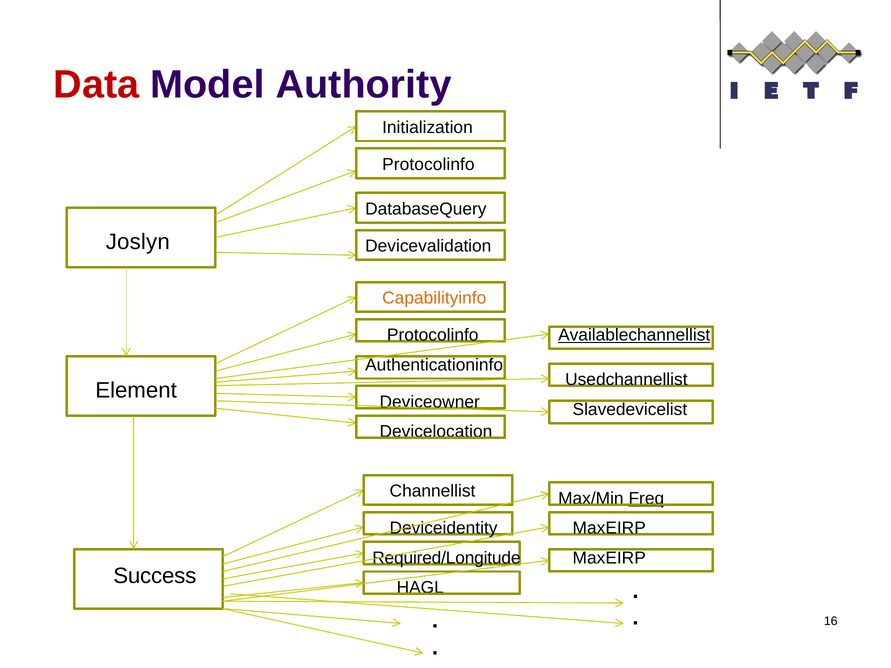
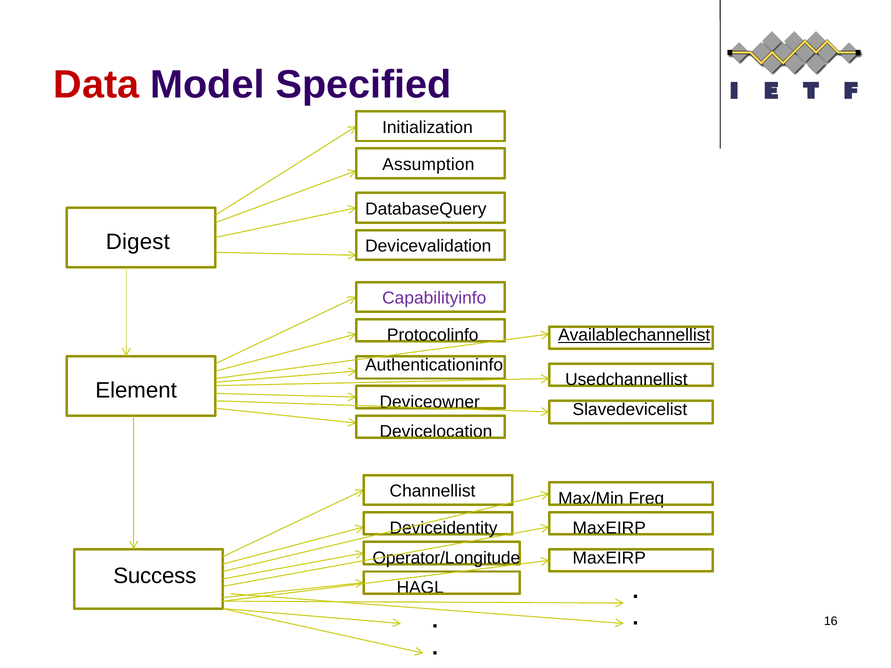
Authority: Authority -> Specified (364, 85)
Protocolinfo: Protocolinfo -> Assumption (428, 164)
Joslyn: Joslyn -> Digest (138, 242)
Capabilityinfo colour: orange -> purple (434, 298)
Freq underline: present -> none (646, 499)
Required/Longitude: Required/Longitude -> Operator/Longitude (446, 558)
